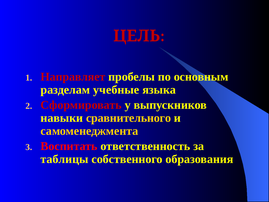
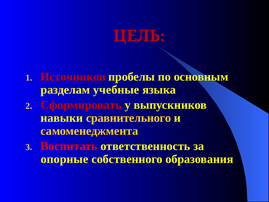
Направляет: Направляет -> Источников (73, 77)
таблицы: таблицы -> опорные (64, 159)
